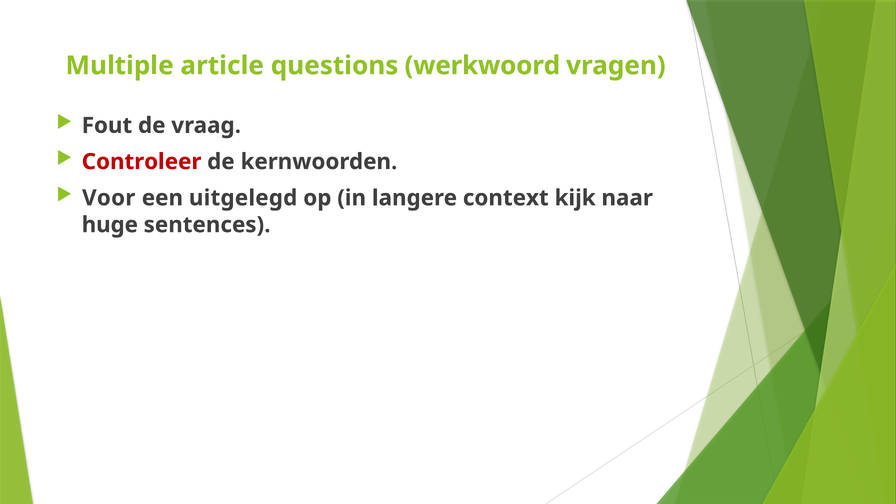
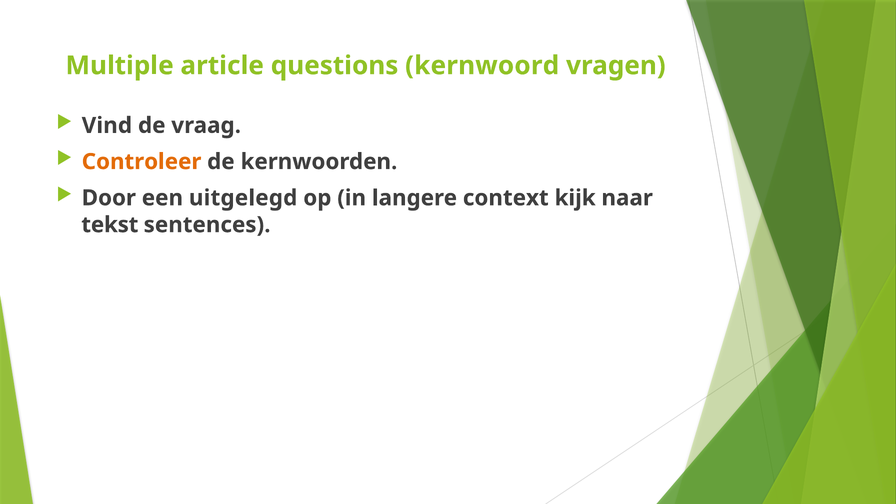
werkwoord: werkwoord -> kernwoord (482, 66)
Fout: Fout -> Vind (107, 125)
Controleer colour: red -> orange (142, 162)
Voor: Voor -> Door (109, 198)
huge: huge -> tekst (110, 225)
